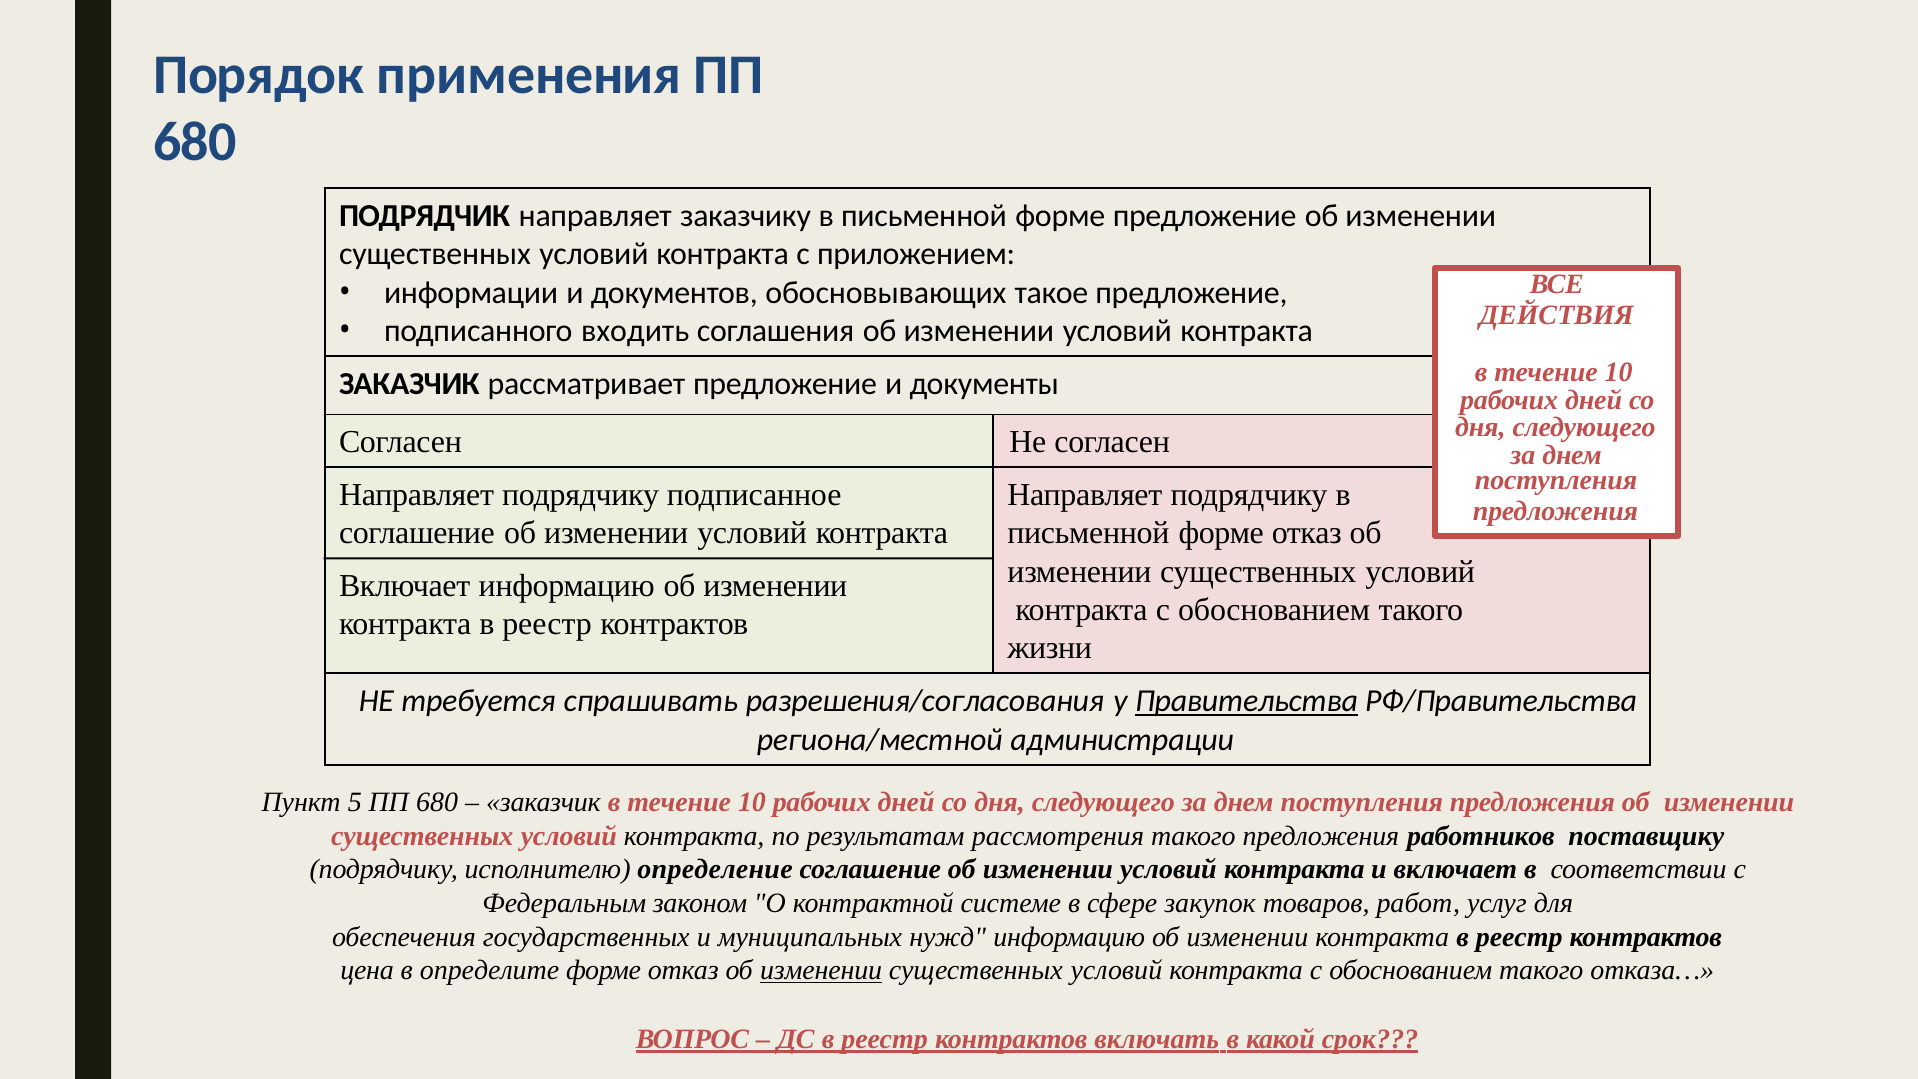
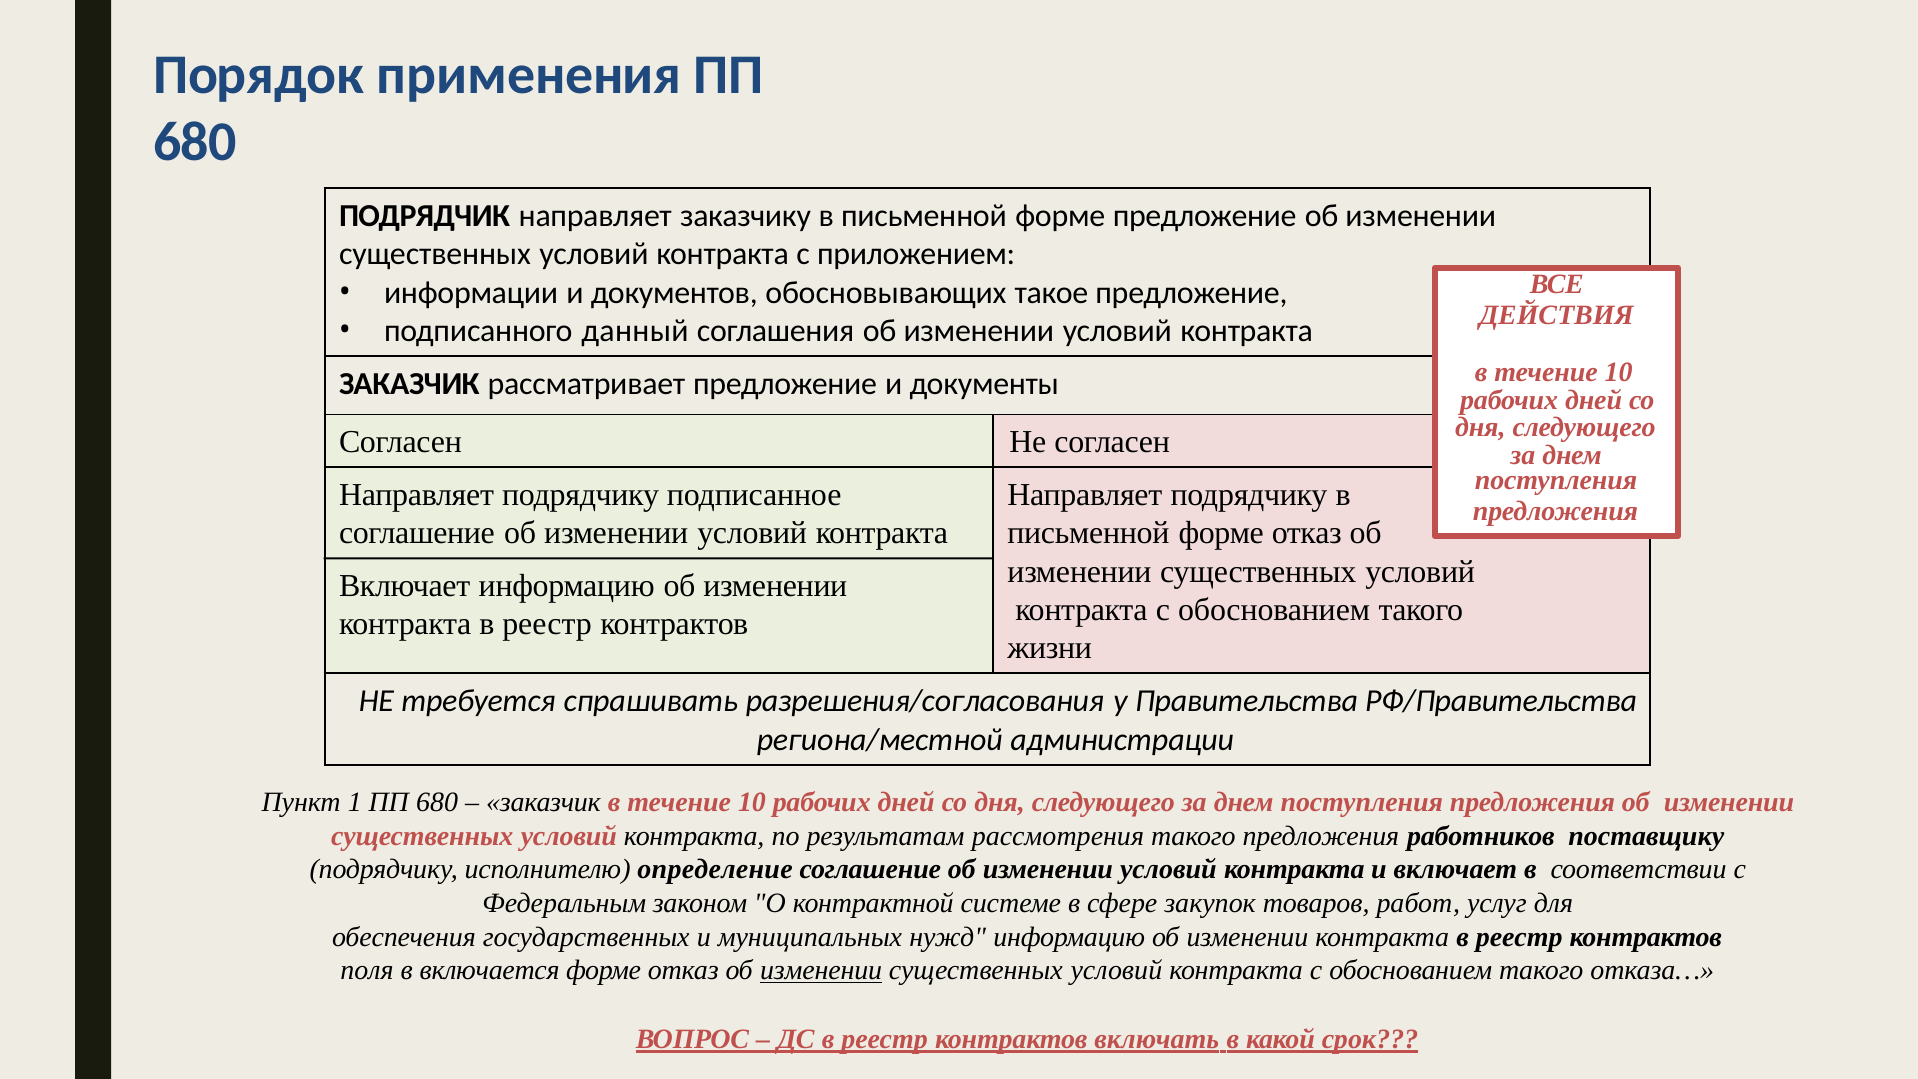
входить: входить -> данный (635, 331)
Правительства underline: present -> none (1247, 701)
5: 5 -> 1 (355, 802)
цена: цена -> поля (367, 970)
определите: определите -> включается (490, 970)
